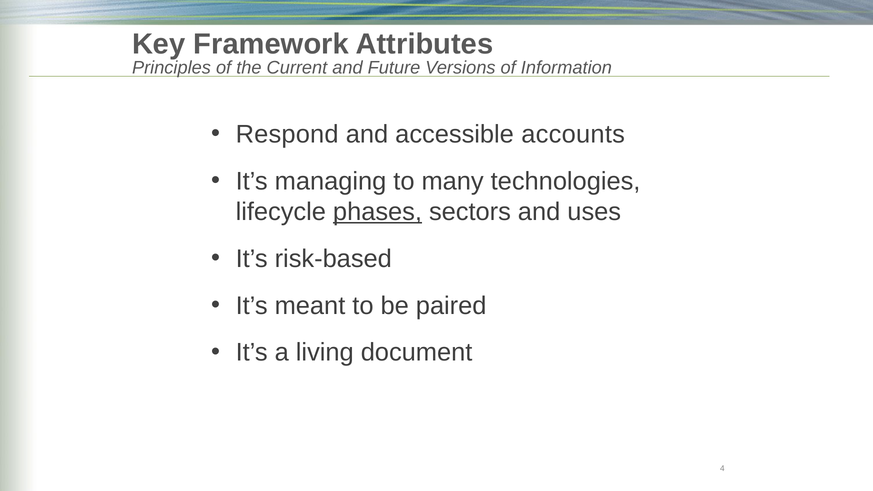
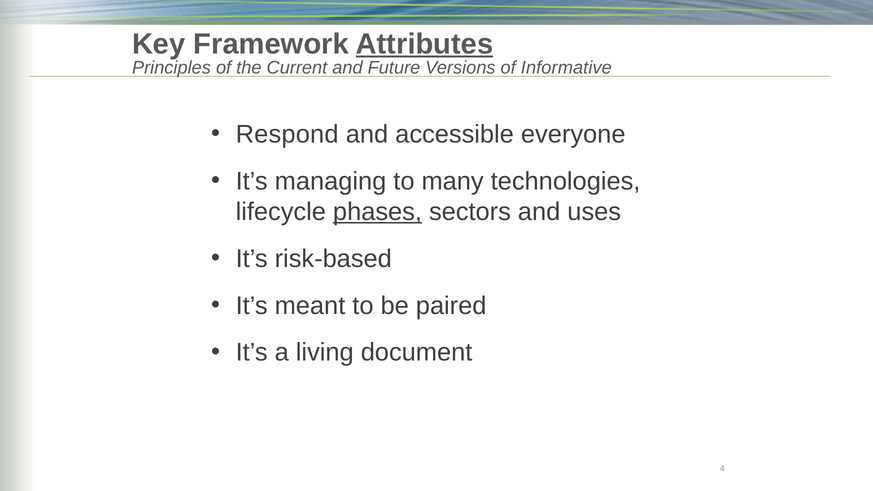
Attributes underline: none -> present (424, 44)
Information: Information -> Informative (566, 68)
accounts: accounts -> everyone (573, 134)
